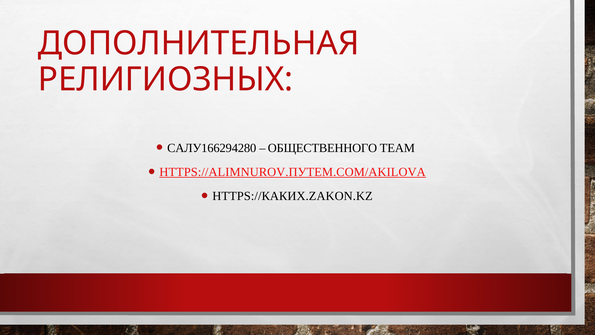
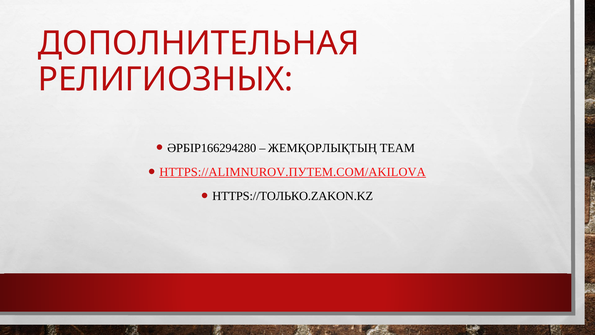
САЛУ166294280: САЛУ166294280 -> ӘРБІР166294280 (212, 148)
ОБЩЕСТВЕННОГО: ОБЩЕСТВЕННОГО -> ЖЕМҚОРЛЫҚТЫҢ (322, 148)
HTTPS://КАКИХ.ZAKON.KZ: HTTPS://КАКИХ.ZAKON.KZ -> HTTPS://ТОЛЬКО.ZAKON.KZ (293, 196)
